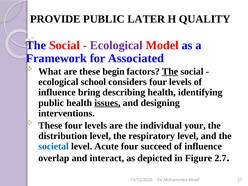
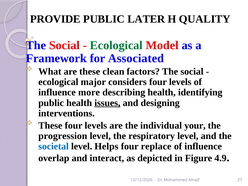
Ecological colour: purple -> green (116, 45)
begin: begin -> clean (113, 72)
The underline: present -> none (170, 72)
school: school -> major (93, 82)
bring: bring -> more (89, 92)
distribution: distribution -> progression (63, 136)
Acute: Acute -> Helps (106, 146)
succeed: succeed -> replace (156, 146)
2.7: 2.7 -> 4.9 (220, 158)
